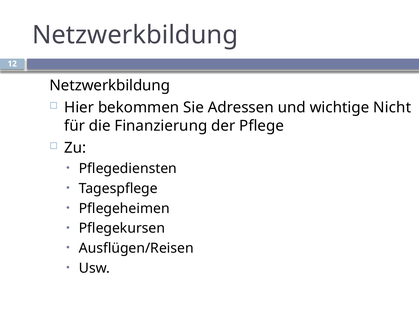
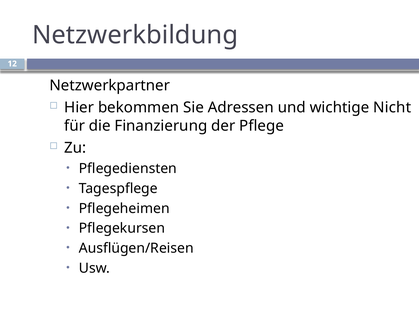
Netzwerkbildung: Netzwerkbildung -> Netzwerkpartner (110, 86)
